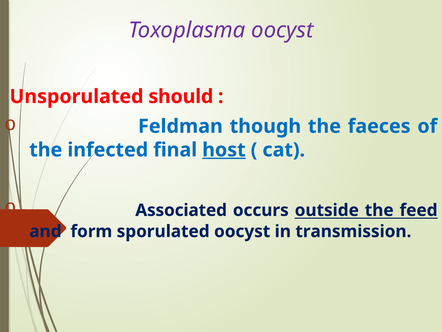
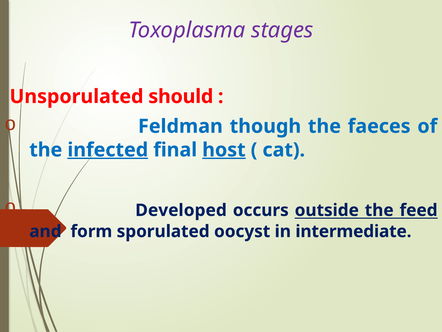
Toxoplasma oocyst: oocyst -> stages (282, 30)
infected underline: none -> present (108, 150)
Associated: Associated -> Developed (181, 210)
transmission: transmission -> intermediate (353, 231)
